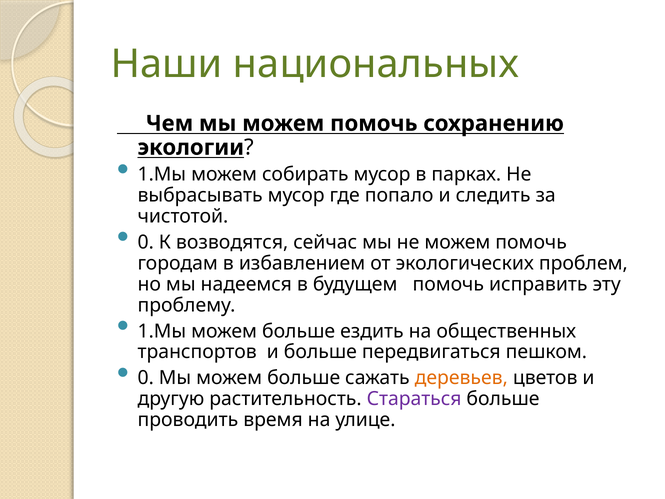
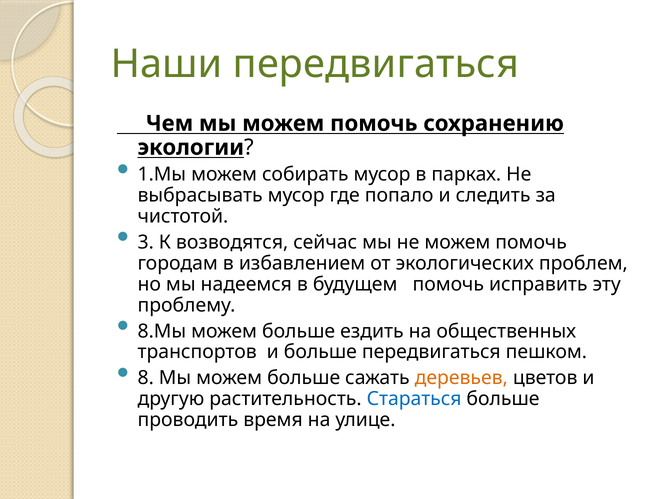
Наши национальных: национальных -> передвигаться (376, 64)
0: 0 -> 3 (146, 242)
1.Мы: 1.Мы -> 8.Мы (162, 331)
0: 0 -> 8 (146, 378)
Стараться colour: purple -> blue (414, 399)
